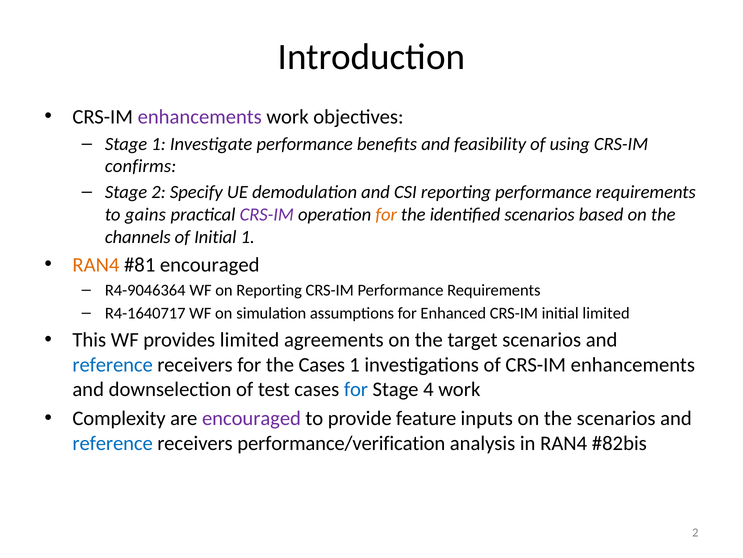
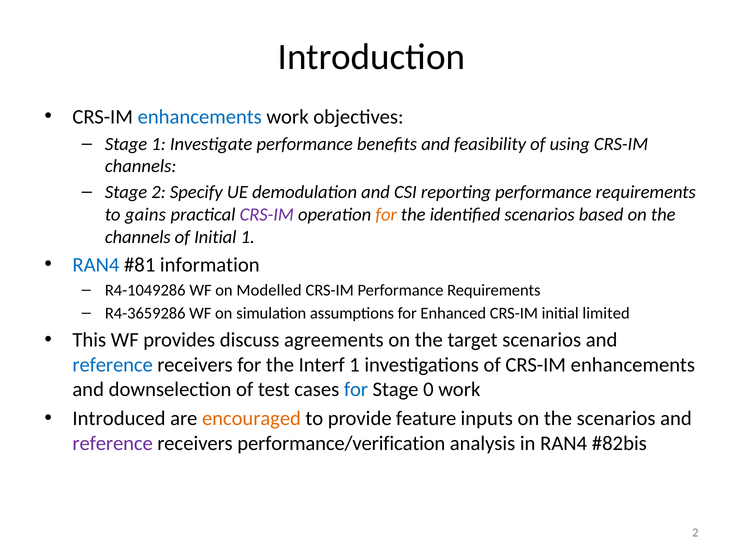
enhancements colour: purple -> blue (200, 117)
confirms: confirms -> channels (141, 166)
RAN4 colour: orange -> blue (96, 264)
encouraged: encouraged -> information (210, 264)
R4-9046364: R4-9046364 -> R4-1049286 (145, 290)
on Reporting: Reporting -> Modelled (269, 290)
R4-1640717: R4-1640717 -> R4-3659286 (145, 313)
provides limited: limited -> discuss (250, 340)
the Cases: Cases -> Interf (322, 364)
4: 4 -> 0 (428, 389)
Complexity: Complexity -> Introduced (119, 418)
encouraged colour: purple -> orange (251, 418)
reference colour: blue -> purple (113, 443)
